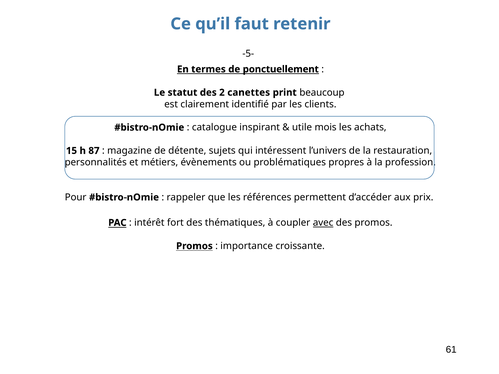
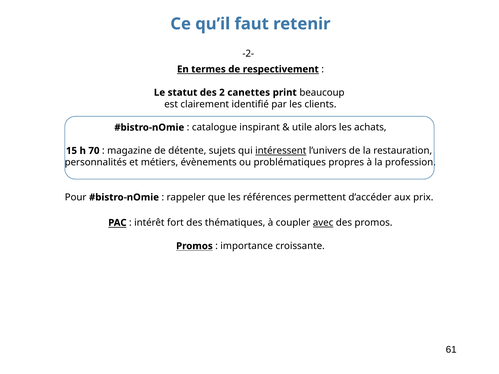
-5-: -5- -> -2- (248, 54)
ponctuellement: ponctuellement -> respectivement (281, 69)
mois: mois -> alors (326, 128)
87: 87 -> 70 (94, 151)
intéressent underline: none -> present (281, 151)
